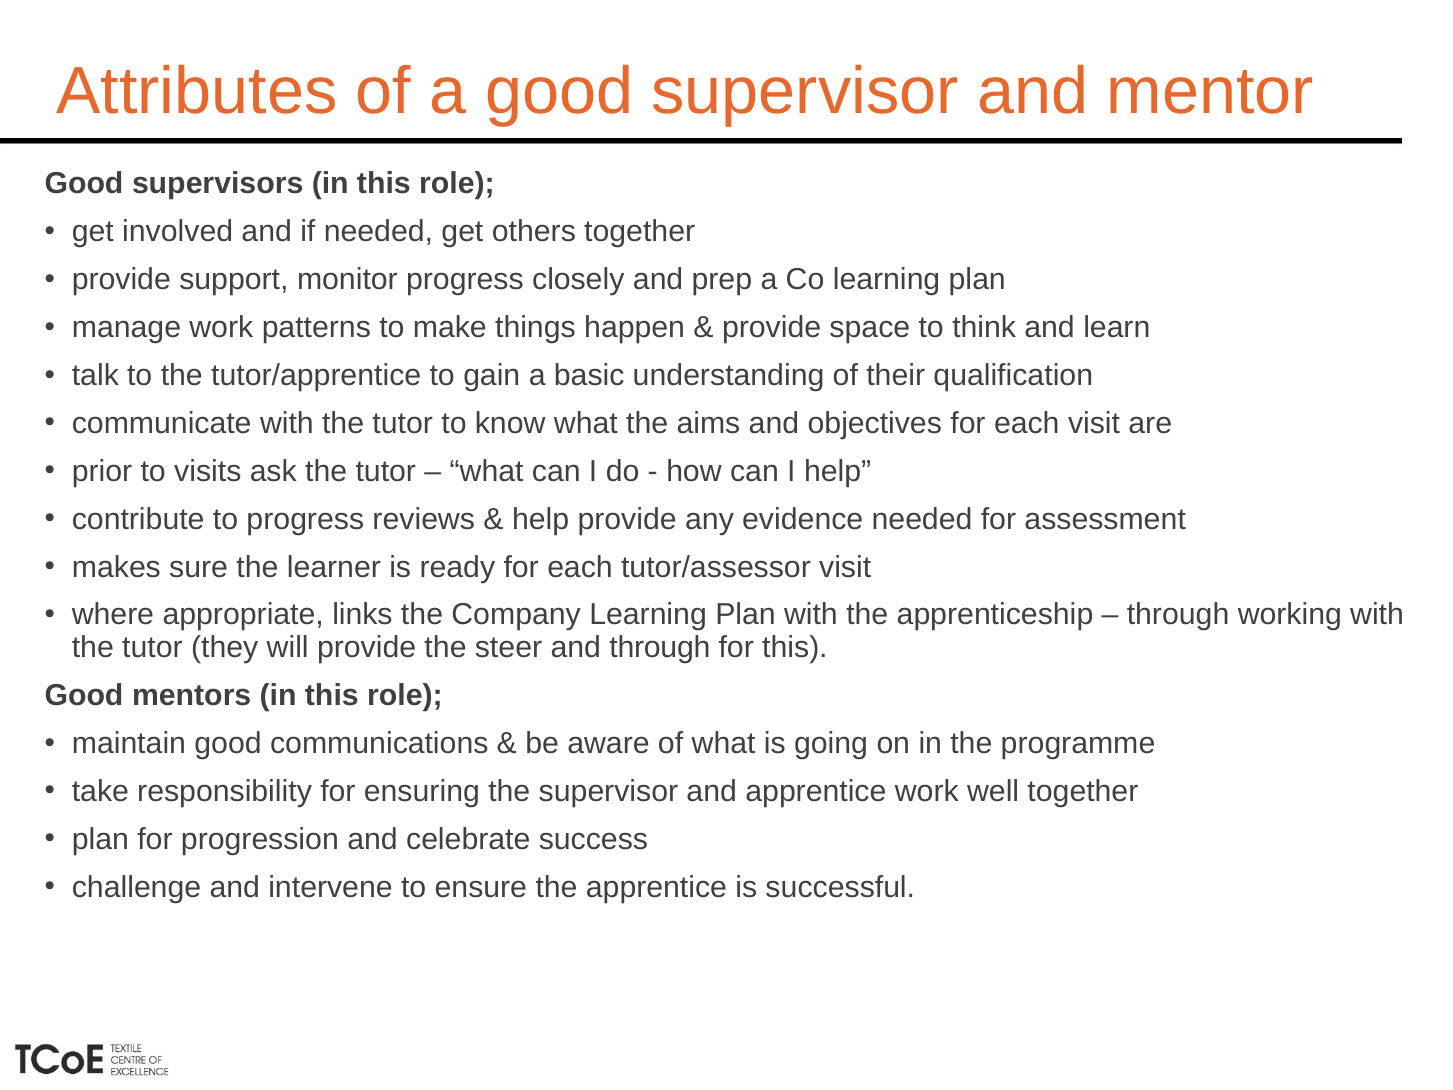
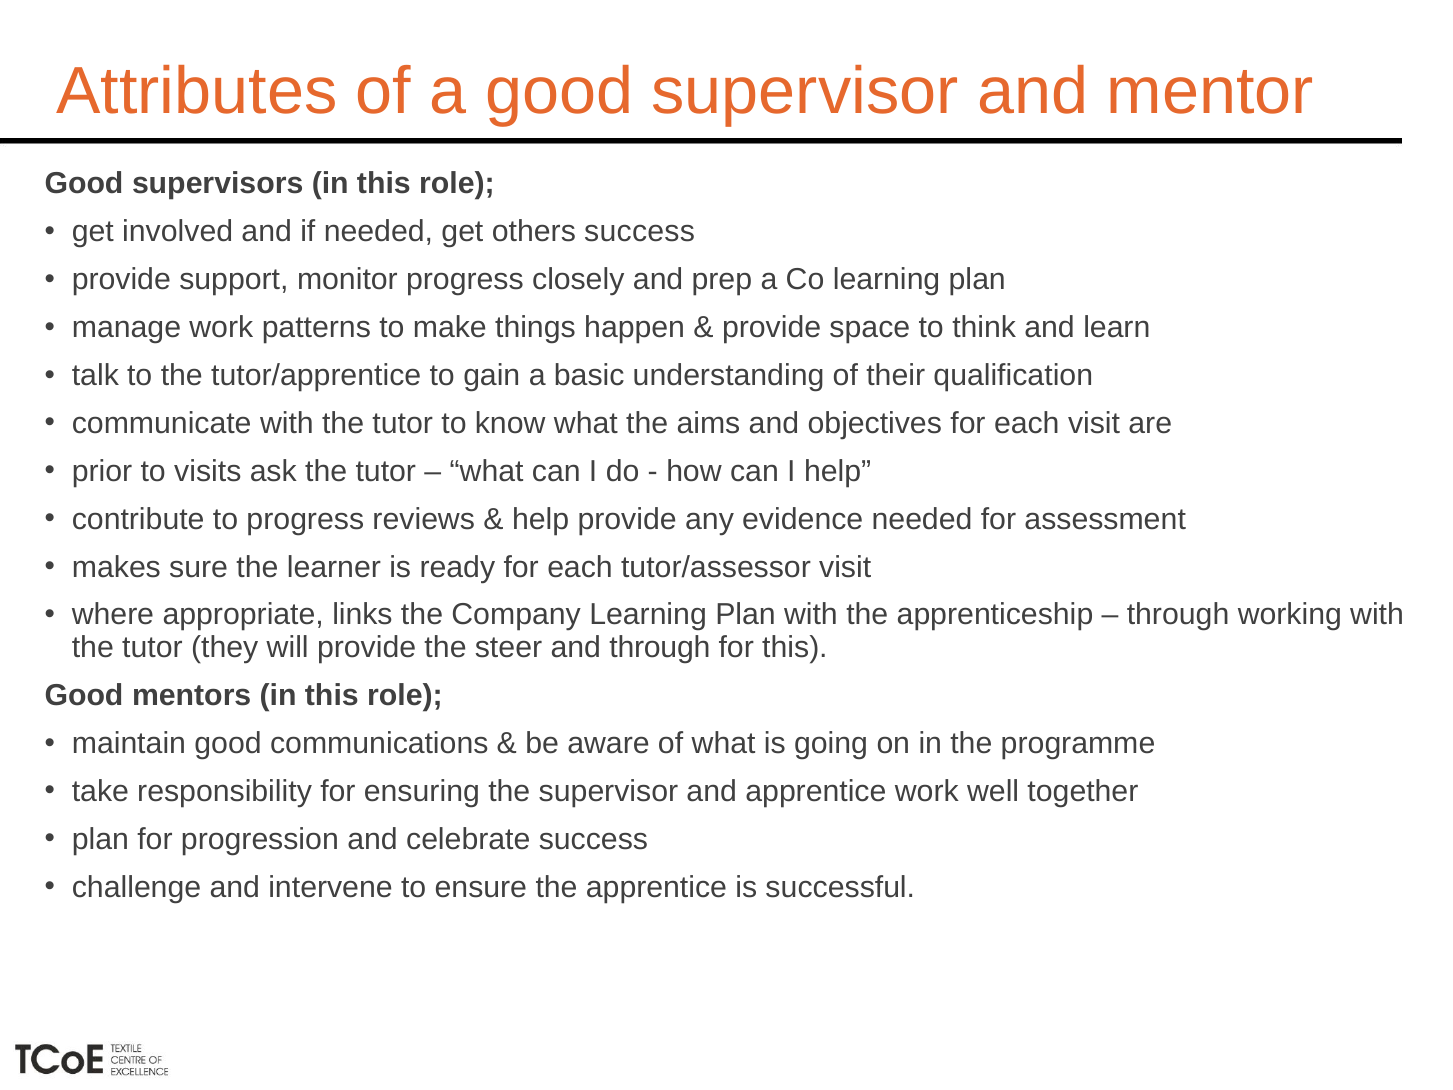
others together: together -> success (640, 232)
